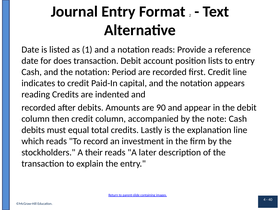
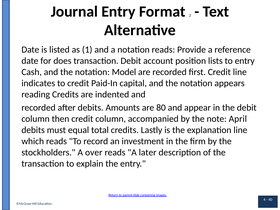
Period: Period -> Model (124, 72)
90: 90 -> 80 (161, 108)
note Cash: Cash -> April (238, 119)
their: their -> over (94, 152)
